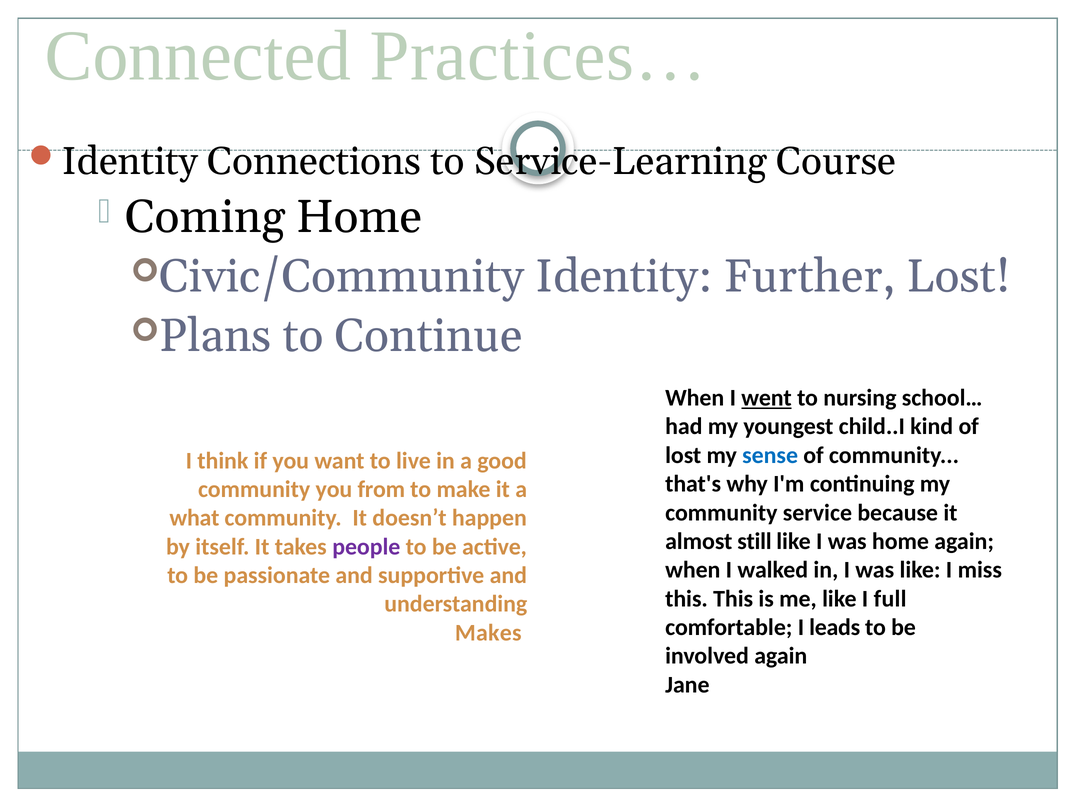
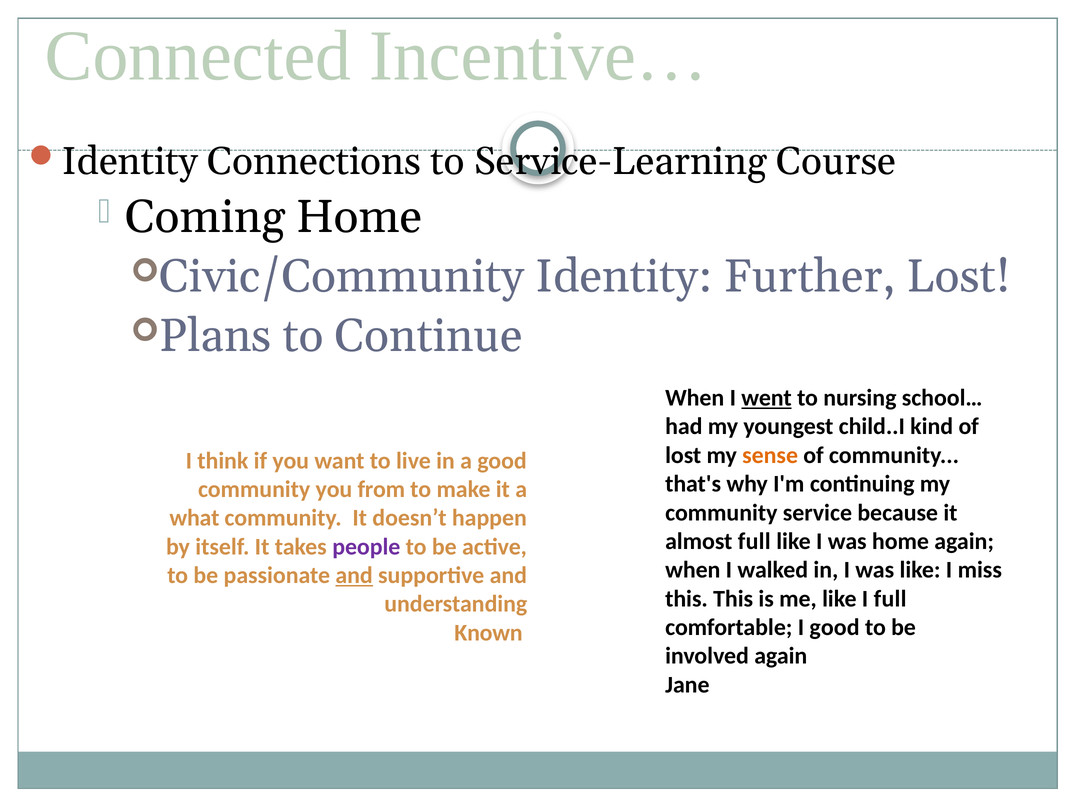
Practices…: Practices… -> Incentive… (538, 56)
sense colour: blue -> orange (770, 455)
almost still: still -> full (754, 541)
and underline: none -> present (354, 575)
I leads: leads -> good (835, 627)
Makes: Makes -> Known (489, 633)
